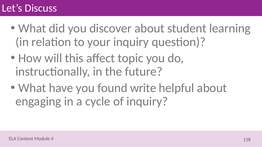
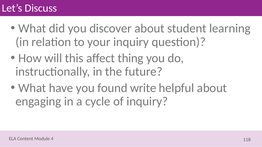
topic: topic -> thing (131, 58)
